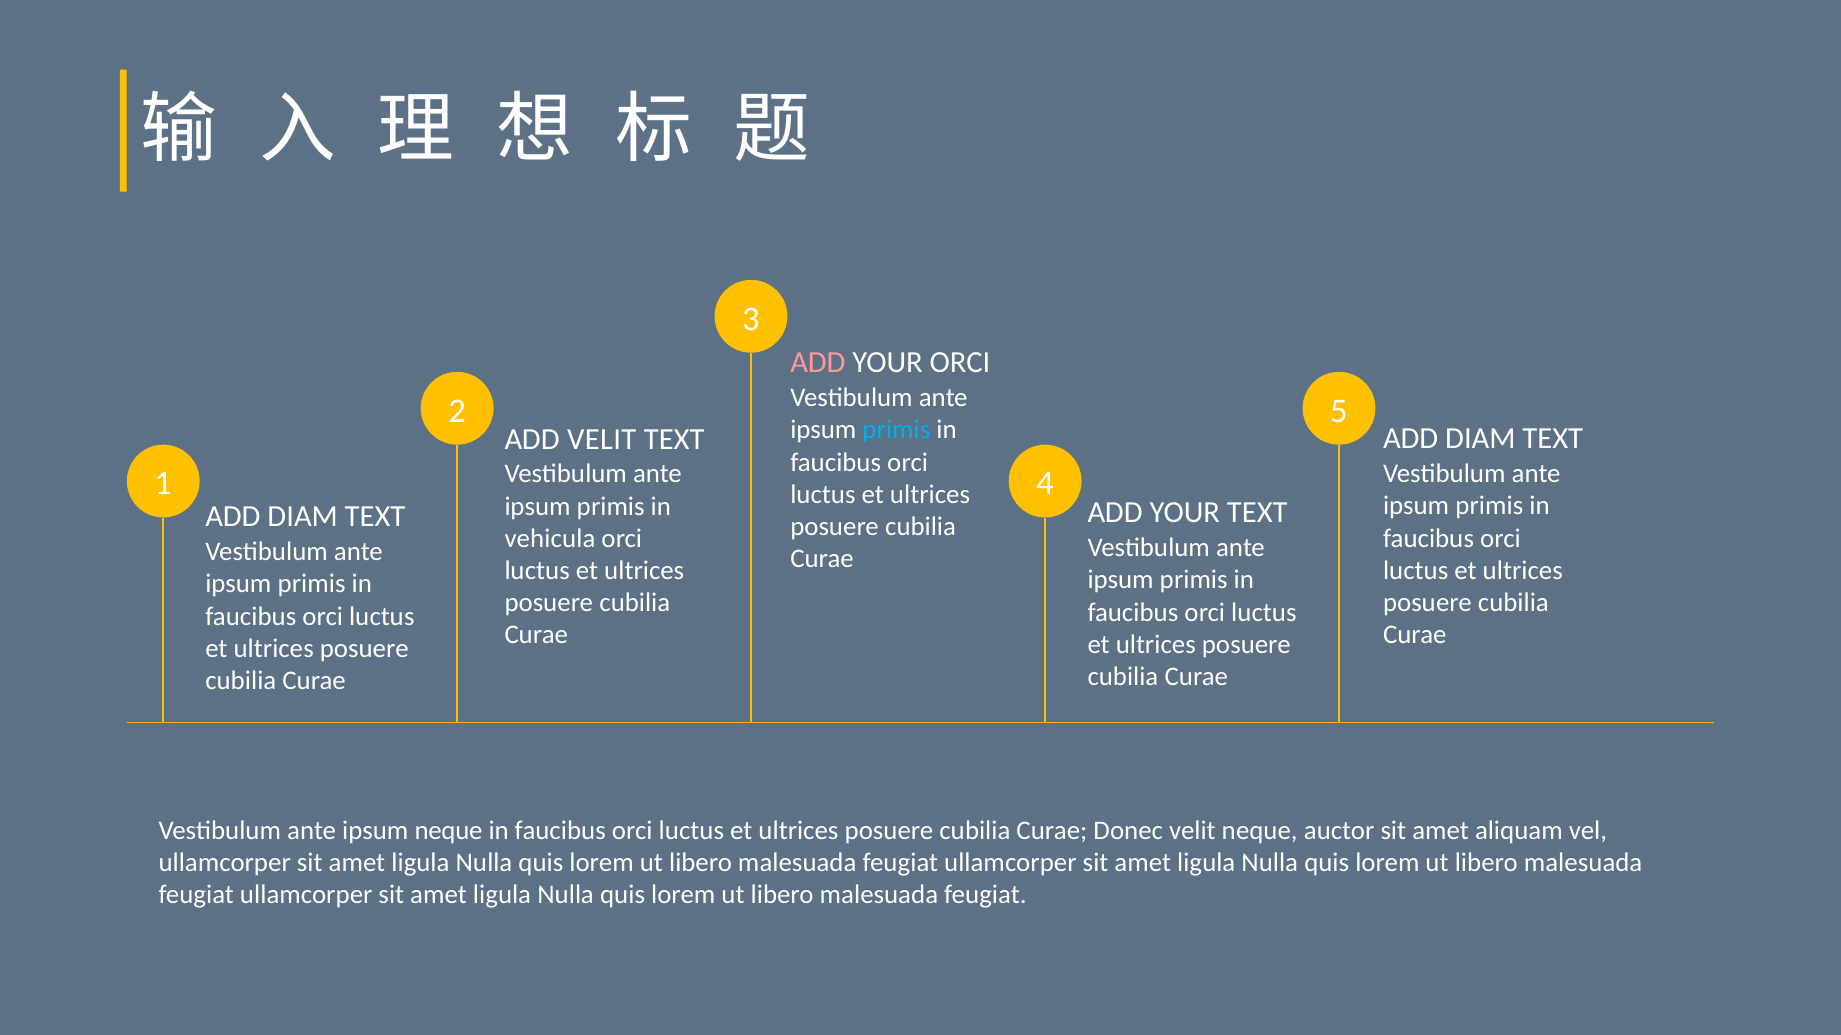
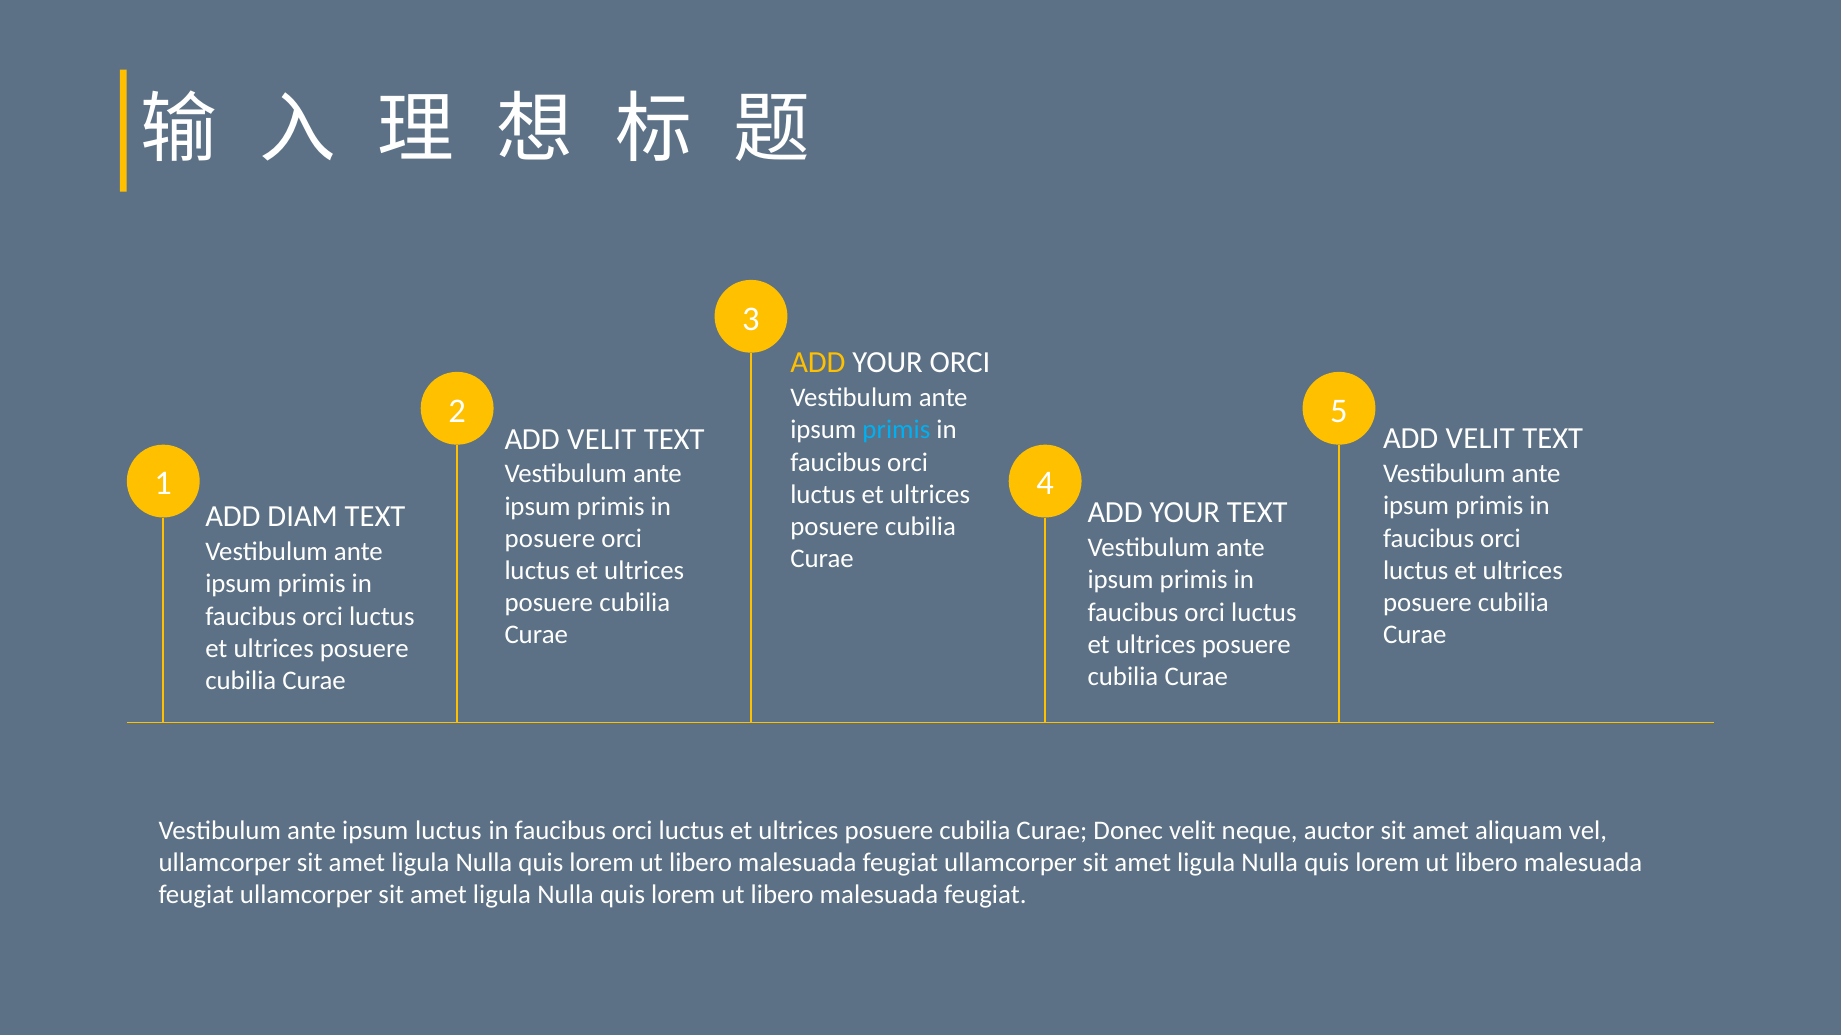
ADD colour: pink -> yellow (818, 363)
DIAM: DIAM -> VELIT (1480, 439)
vehicula: vehicula -> posuere (550, 539)
ipsum neque: neque -> luctus (448, 831)
